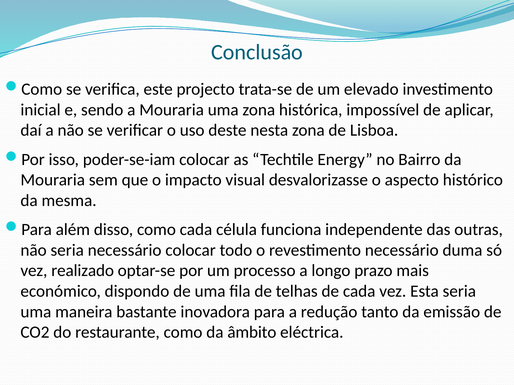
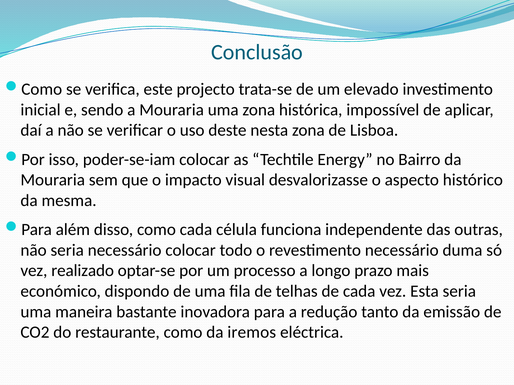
âmbito: âmbito -> iremos (252, 333)
